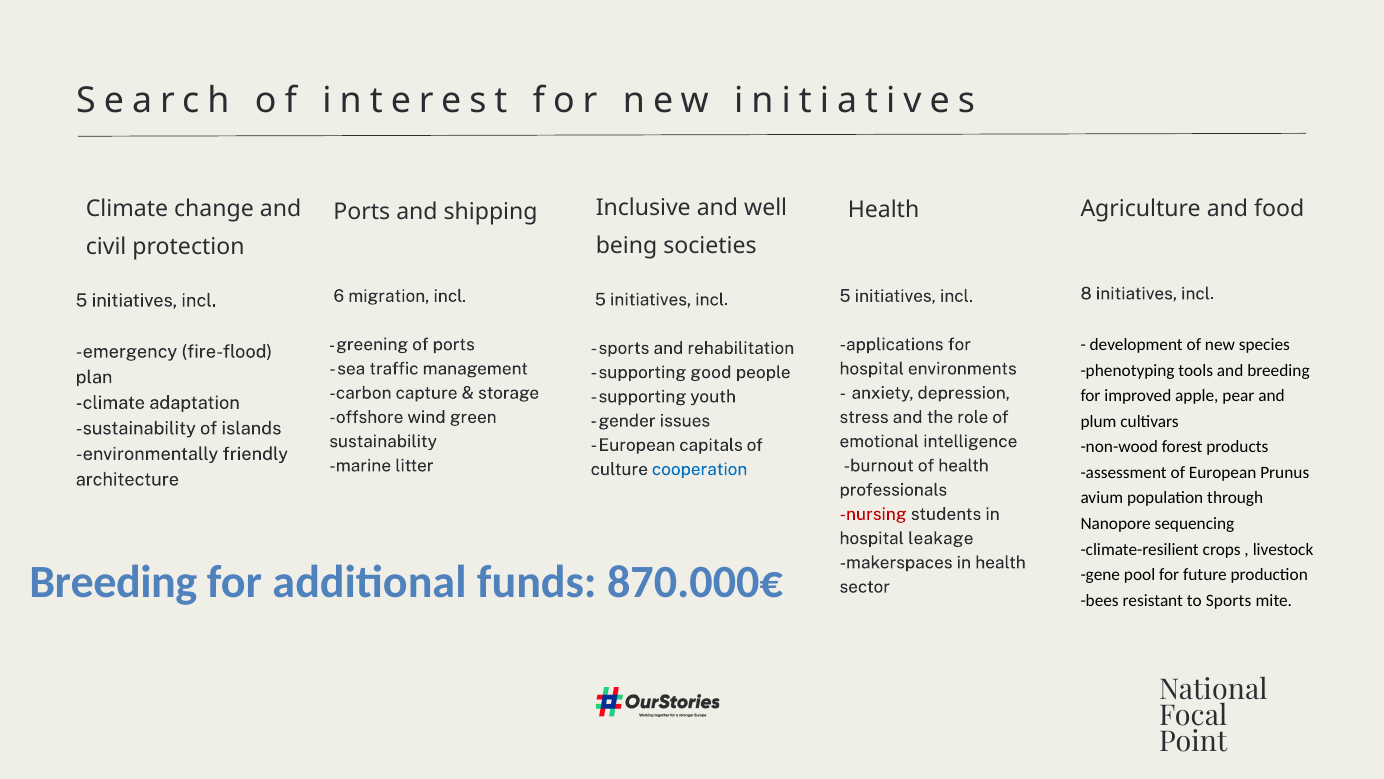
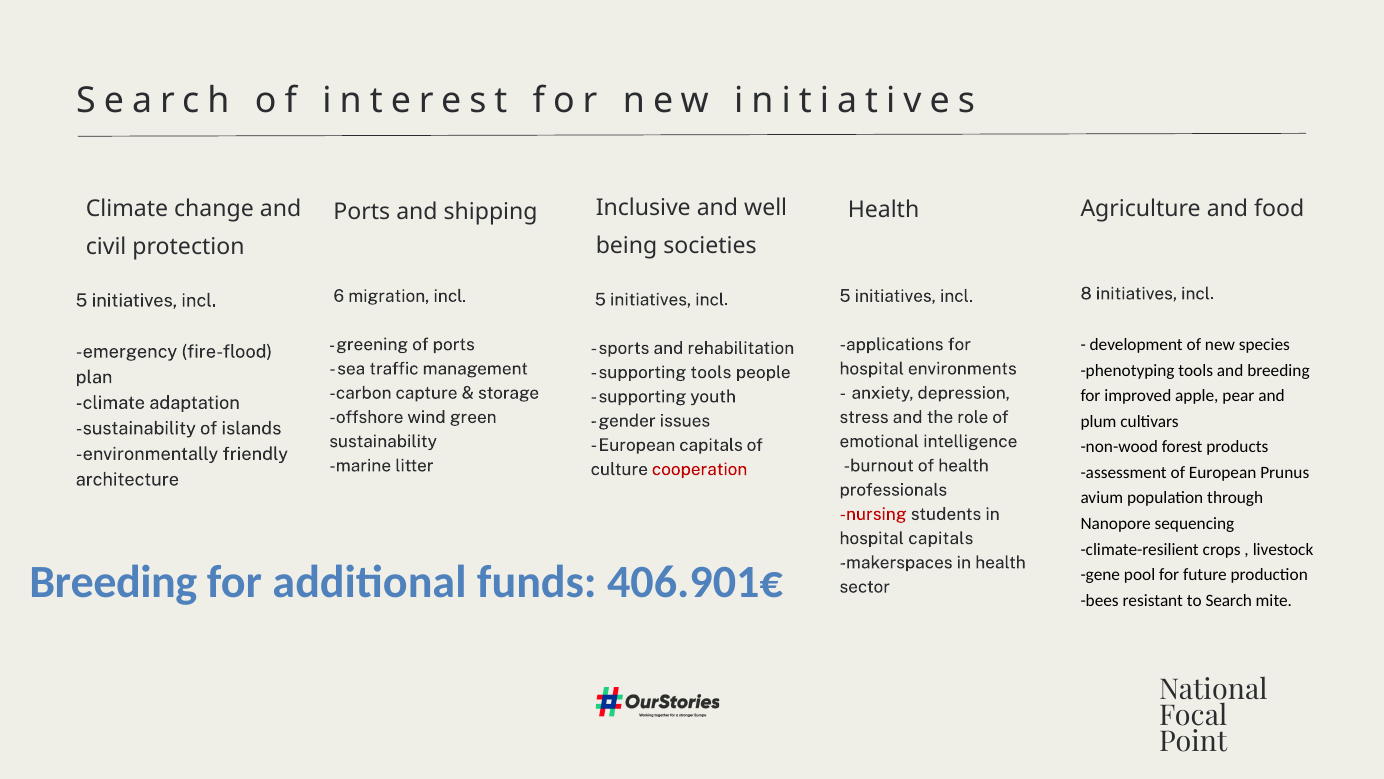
supporting good: good -> tools (711, 372)
cooperation colour: blue -> red (700, 469)
hospital leakage: leakage -> capitals (941, 538)
870.000€: 870.000€ -> 406.901€ (695, 582)
to Sports: Sports -> Search (1229, 600)
